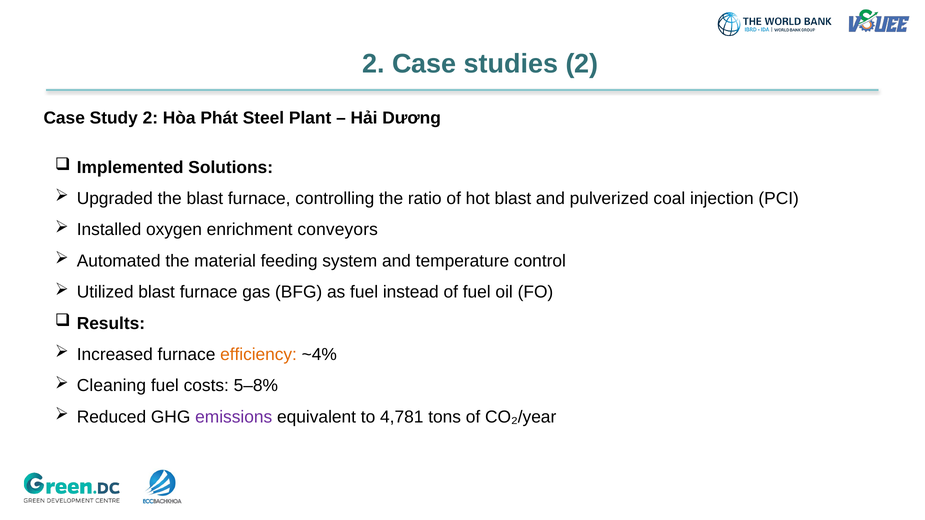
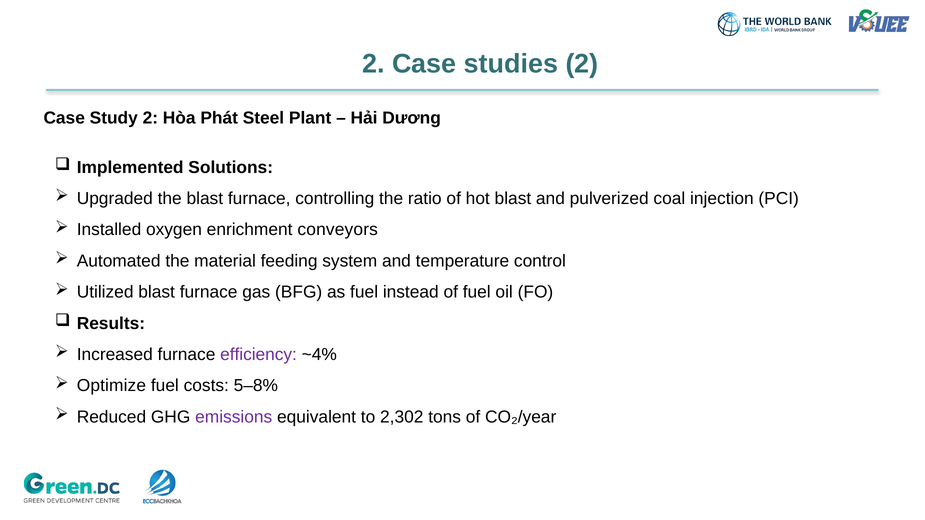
efficiency colour: orange -> purple (259, 355)
Cleaning: Cleaning -> Optimize (111, 386)
4,781: 4,781 -> 2,302 (402, 417)
